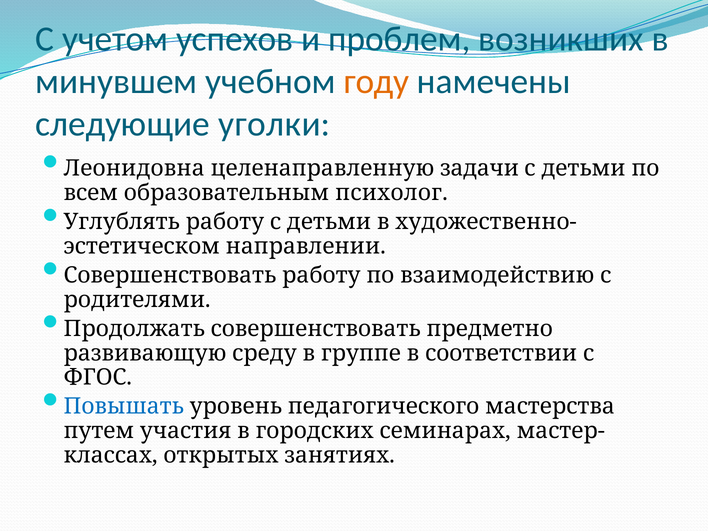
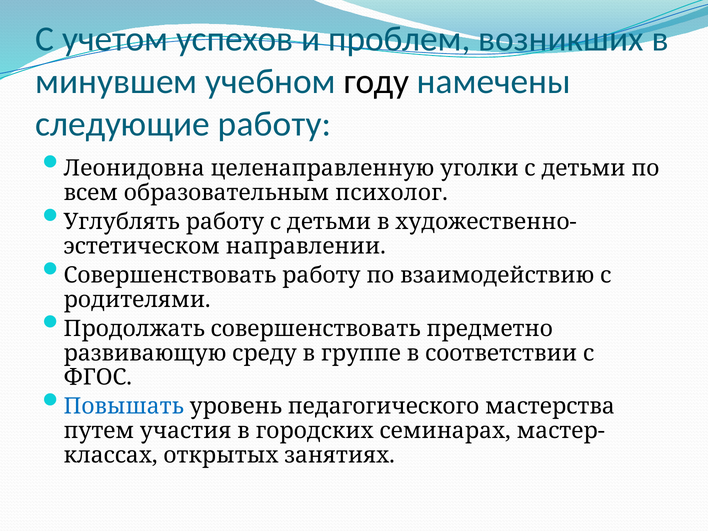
году colour: orange -> black (376, 82)
следующие уголки: уголки -> работу (274, 124)
задачи: задачи -> уголки (479, 168)
